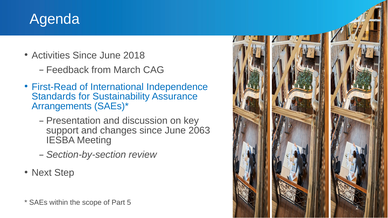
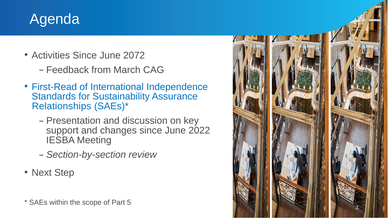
2018: 2018 -> 2072 (134, 55)
Arrangements: Arrangements -> Relationships (62, 106)
2063: 2063 -> 2022 (199, 131)
